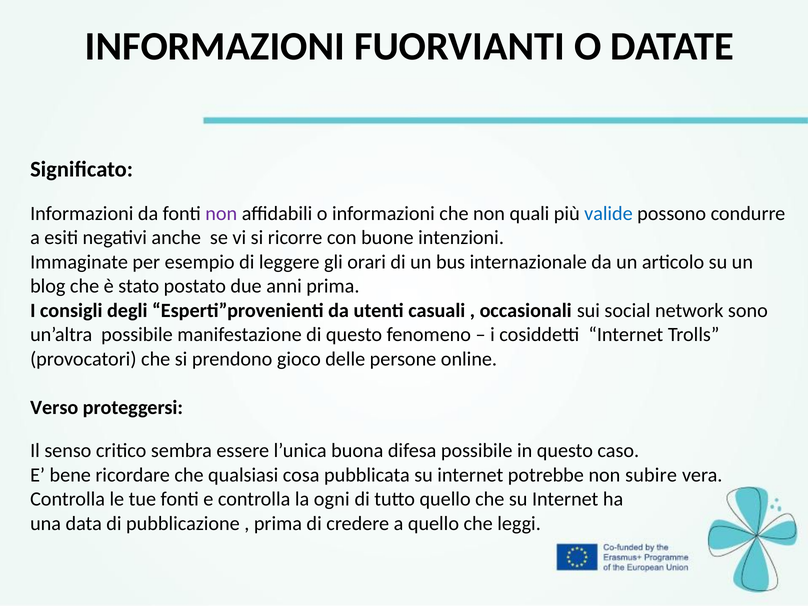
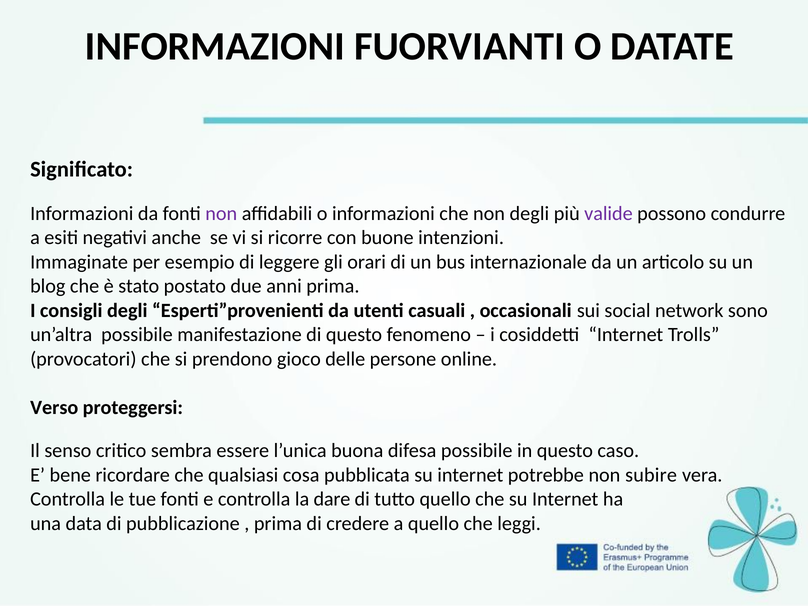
non quali: quali -> degli (529, 214)
valide colour: blue -> purple (608, 214)
ogni: ogni -> dare (332, 499)
